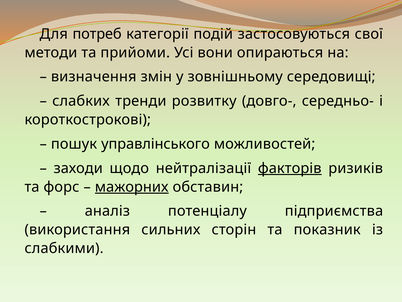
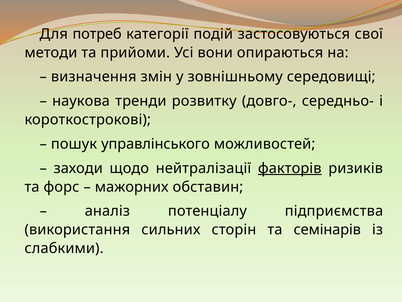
слабких: слабких -> наукова (81, 101)
мажорних underline: present -> none (132, 187)
показник: показник -> семінарів (327, 229)
